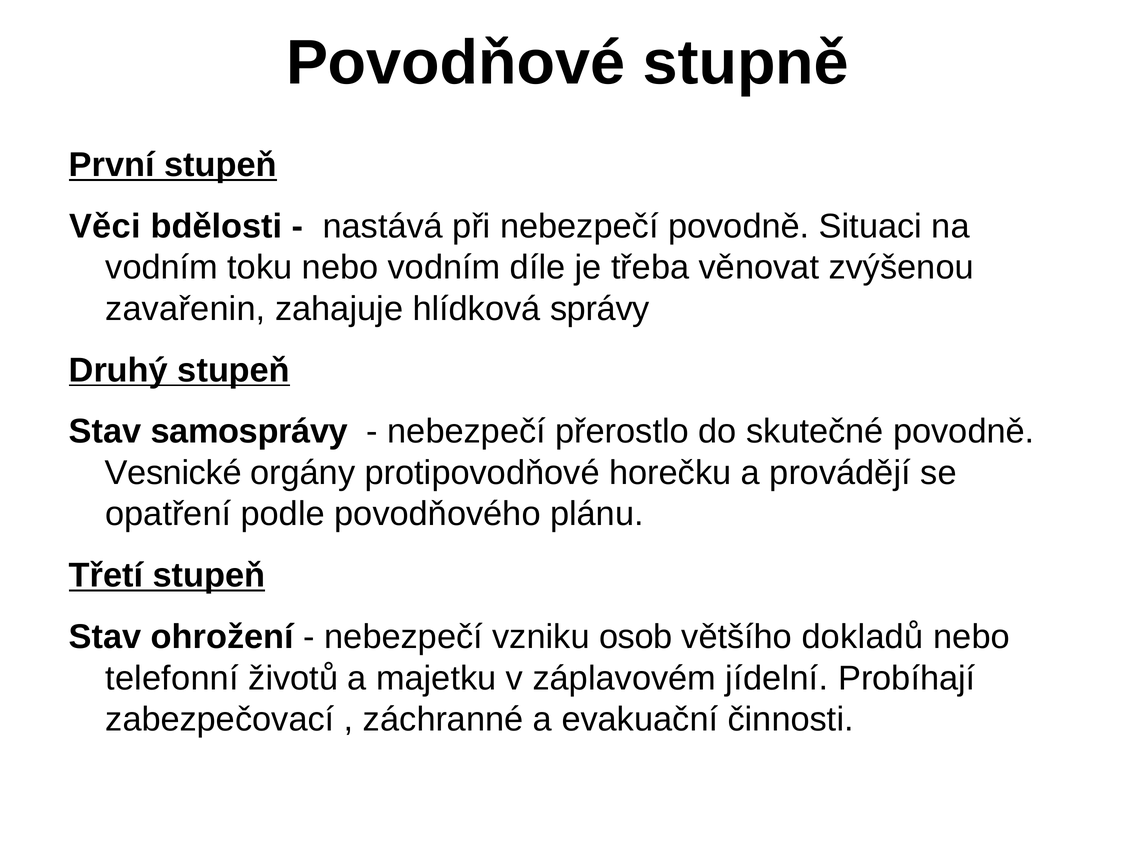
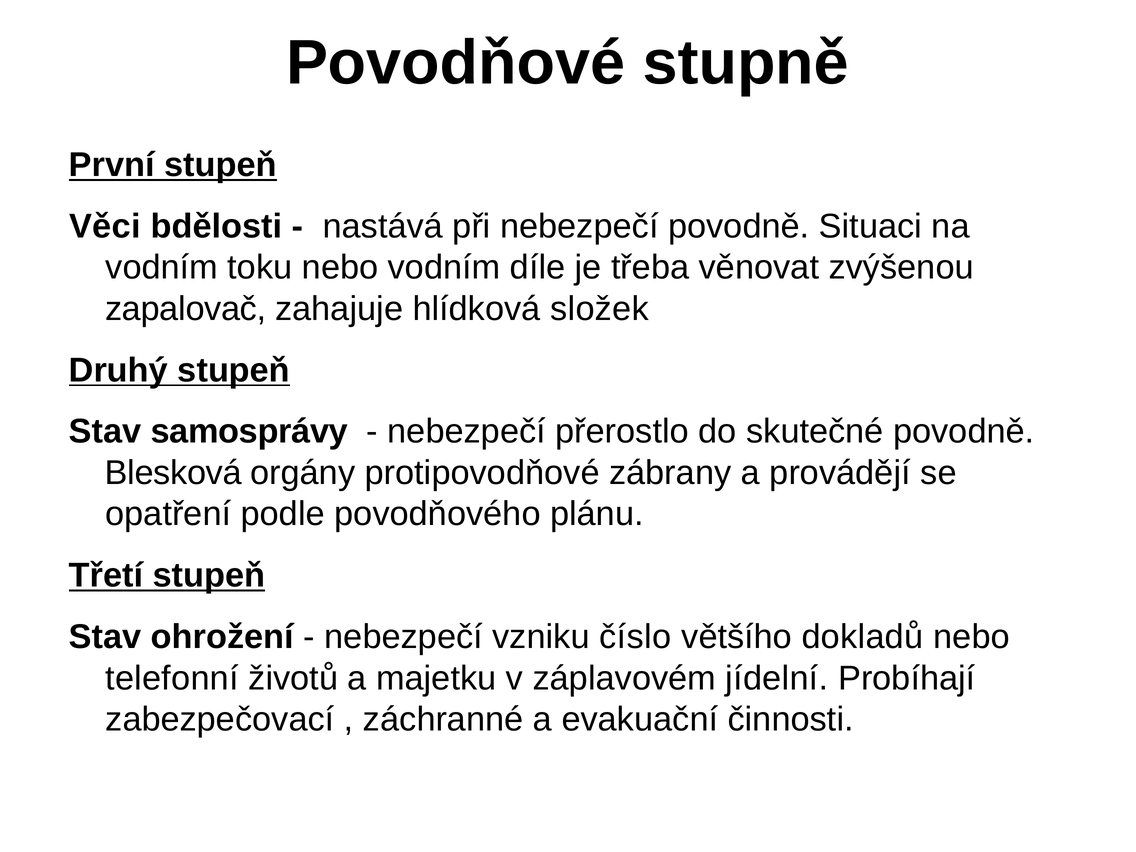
zavařenin: zavařenin -> zapalovač (186, 309)
správy: správy -> složek (600, 309)
Vesnické: Vesnické -> Blesková (173, 473)
horečku: horečku -> zábrany (670, 473)
osob: osob -> číslo (635, 637)
